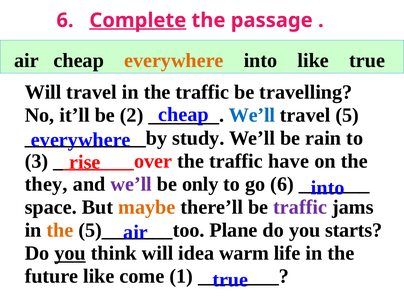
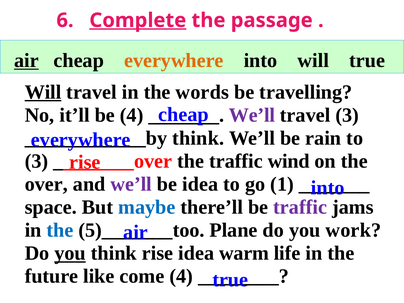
air underline: none -> present (26, 60)
into like: like -> will (313, 60)
Will underline: none -> present (43, 92)
in the traffic: traffic -> words (202, 92)
be 2: 2 -> 4 (132, 115)
We’ll colour: blue -> purple (252, 115)
travel 5: 5 -> 3 (347, 115)
study: study -> think (198, 138)
have: have -> wind (289, 161)
they: they -> over (46, 184)
be only: only -> idea (200, 184)
go 6: 6 -> 1 (282, 184)
maybe colour: orange -> blue (147, 207)
the colour: orange -> blue (60, 230)
starts: starts -> work (353, 230)
think will: will -> rise (158, 253)
come 1: 1 -> 4 (181, 276)
